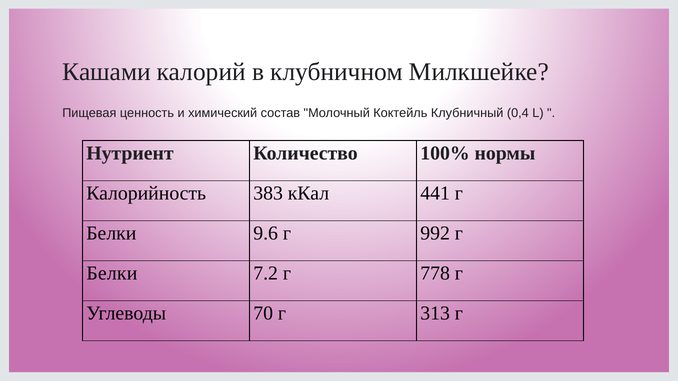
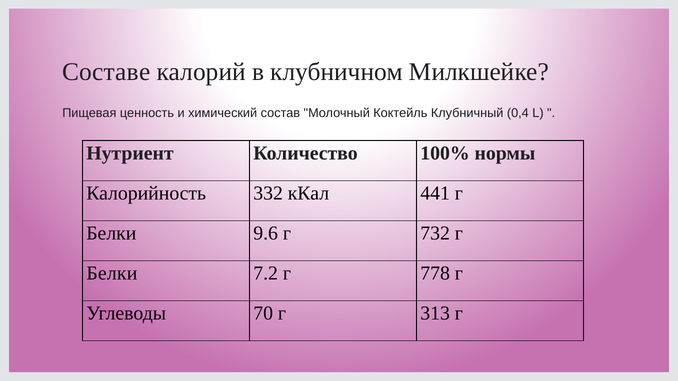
Кашами: Кашами -> Составе (106, 72)
383: 383 -> 332 (268, 193)
992: 992 -> 732 (435, 233)
